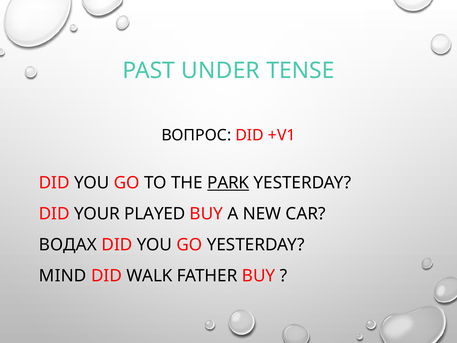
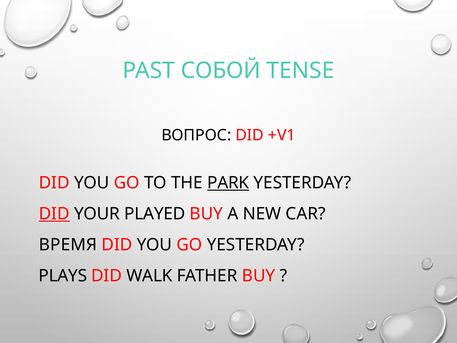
UNDER: UNDER -> СОБОЙ (221, 71)
DID underline: none -> present (54, 214)
ВОДАХ: ВОДАХ -> ВРЕМЯ (68, 245)
MIND: MIND -> PLAYS (63, 276)
